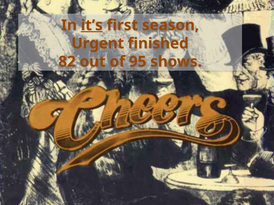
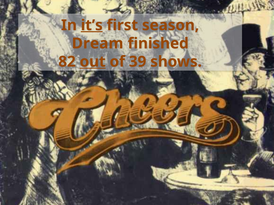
Urgent: Urgent -> Dream (98, 44)
out underline: none -> present (93, 62)
95: 95 -> 39 (138, 62)
